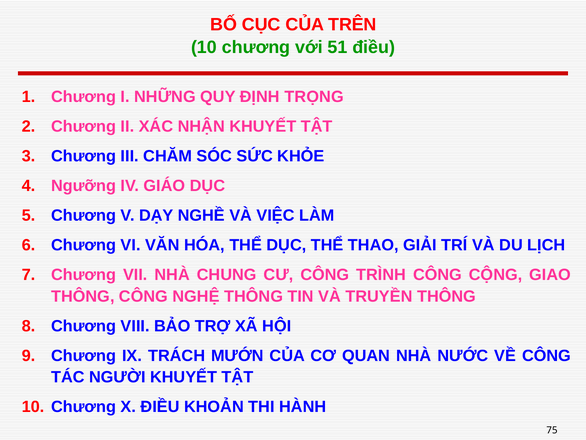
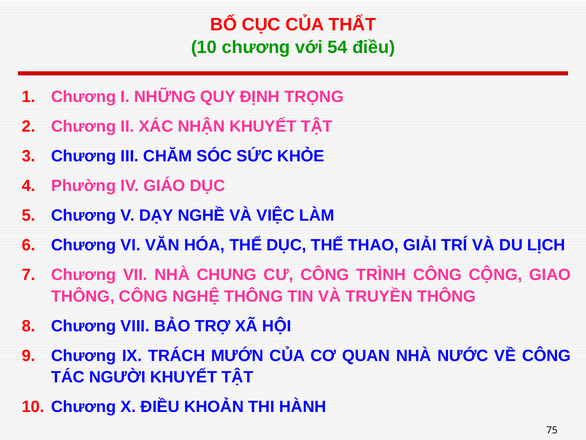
TRÊN: TRÊN -> THẤT (352, 25)
51: 51 -> 54 (338, 47)
Ngưỡng: Ngưỡng -> Phường (84, 186)
